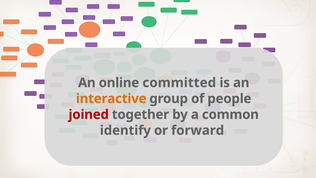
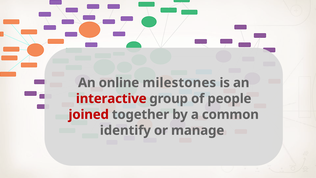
committed: committed -> milestones (179, 83)
interactive colour: orange -> red (111, 98)
forward: forward -> manage (198, 130)
